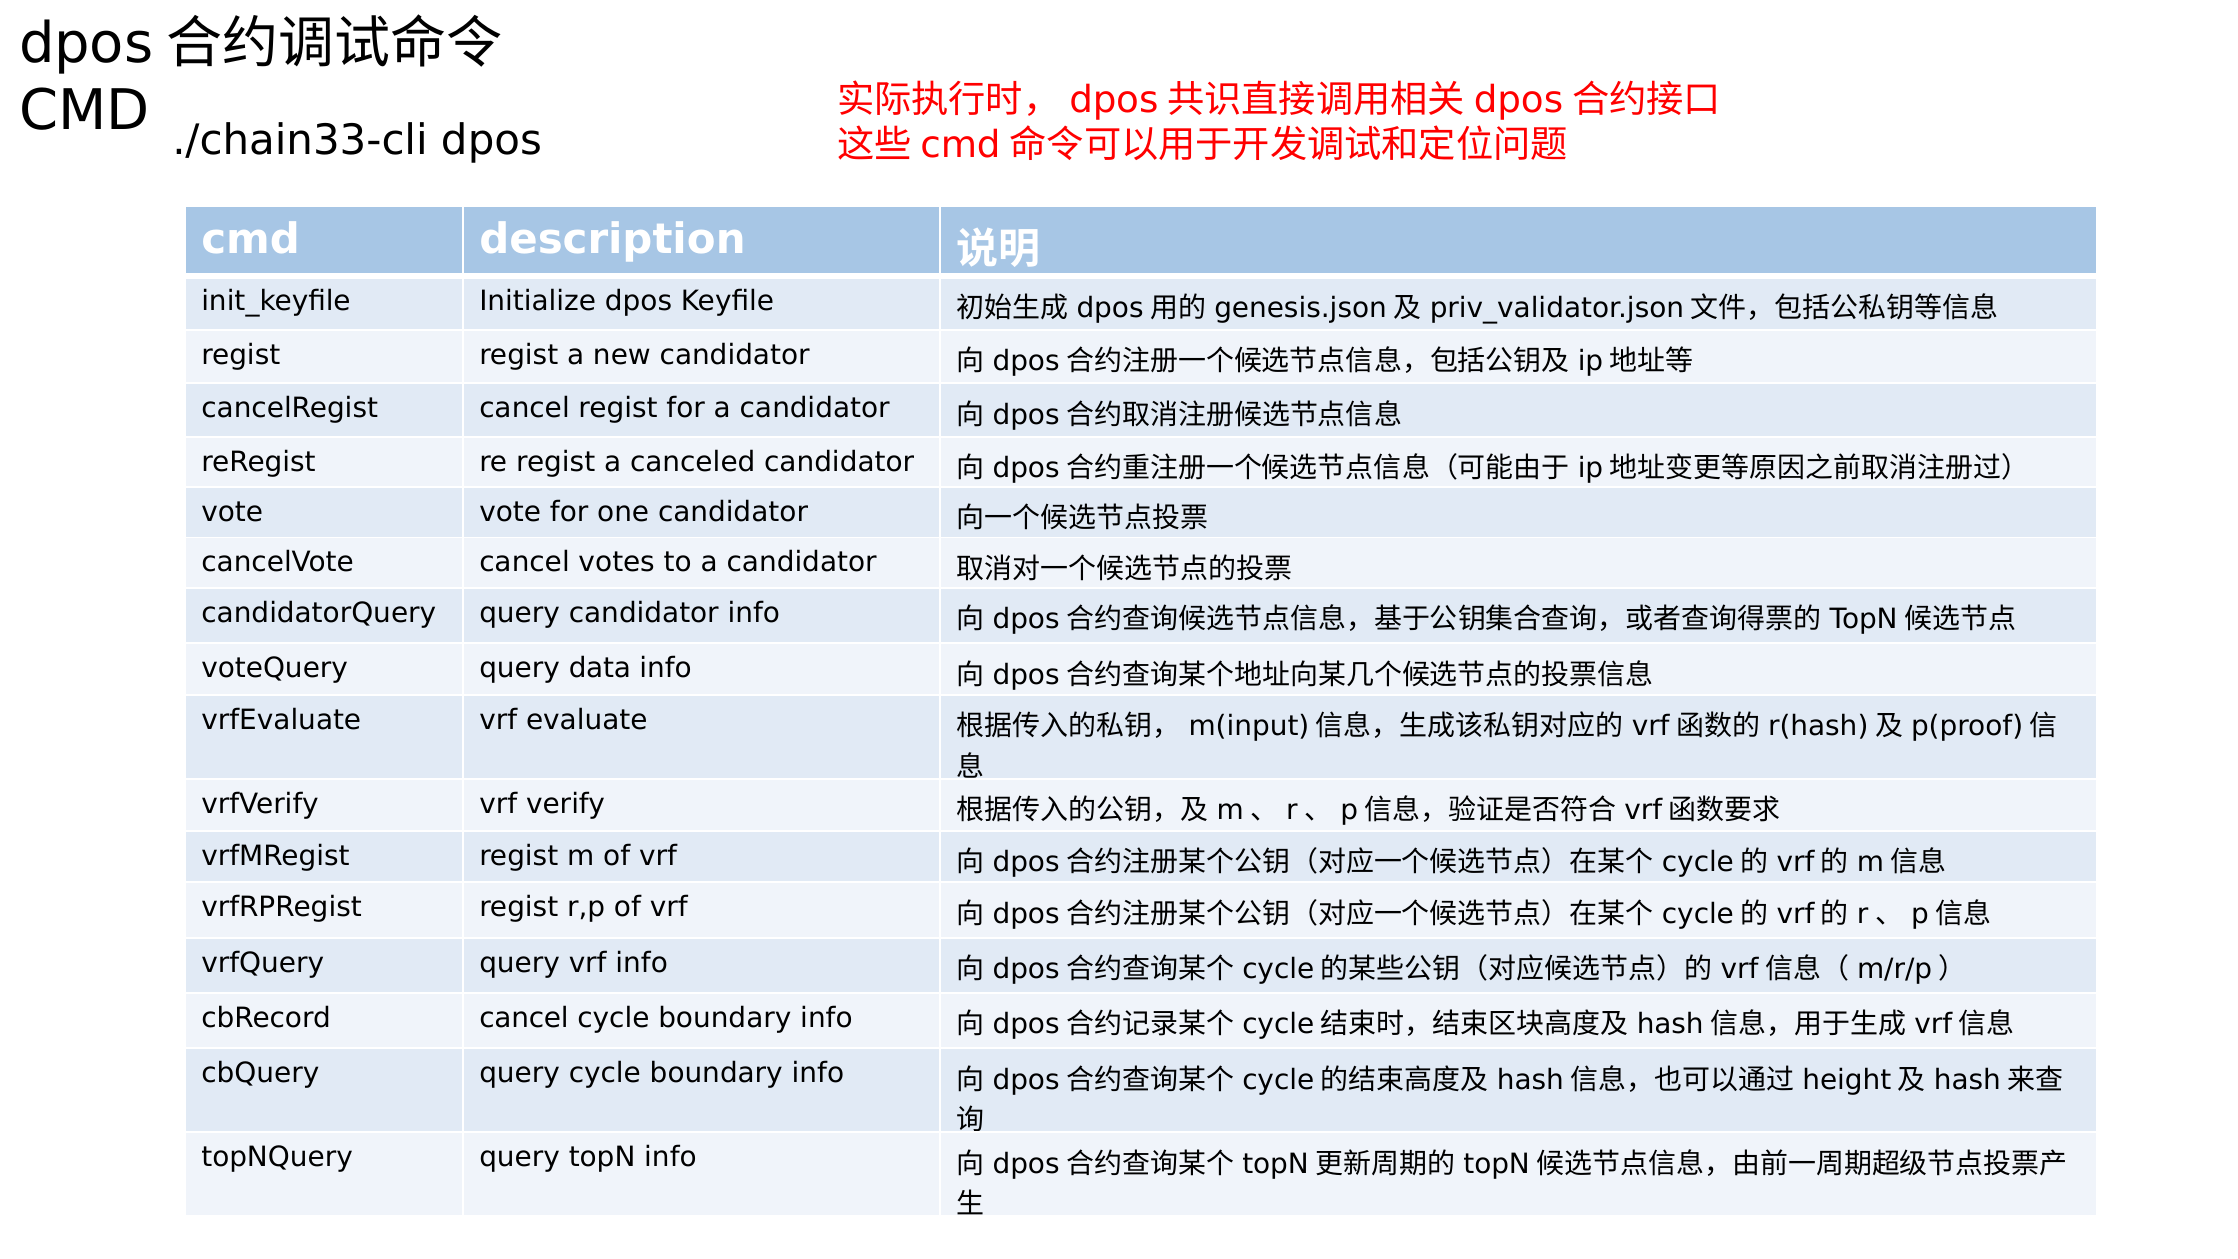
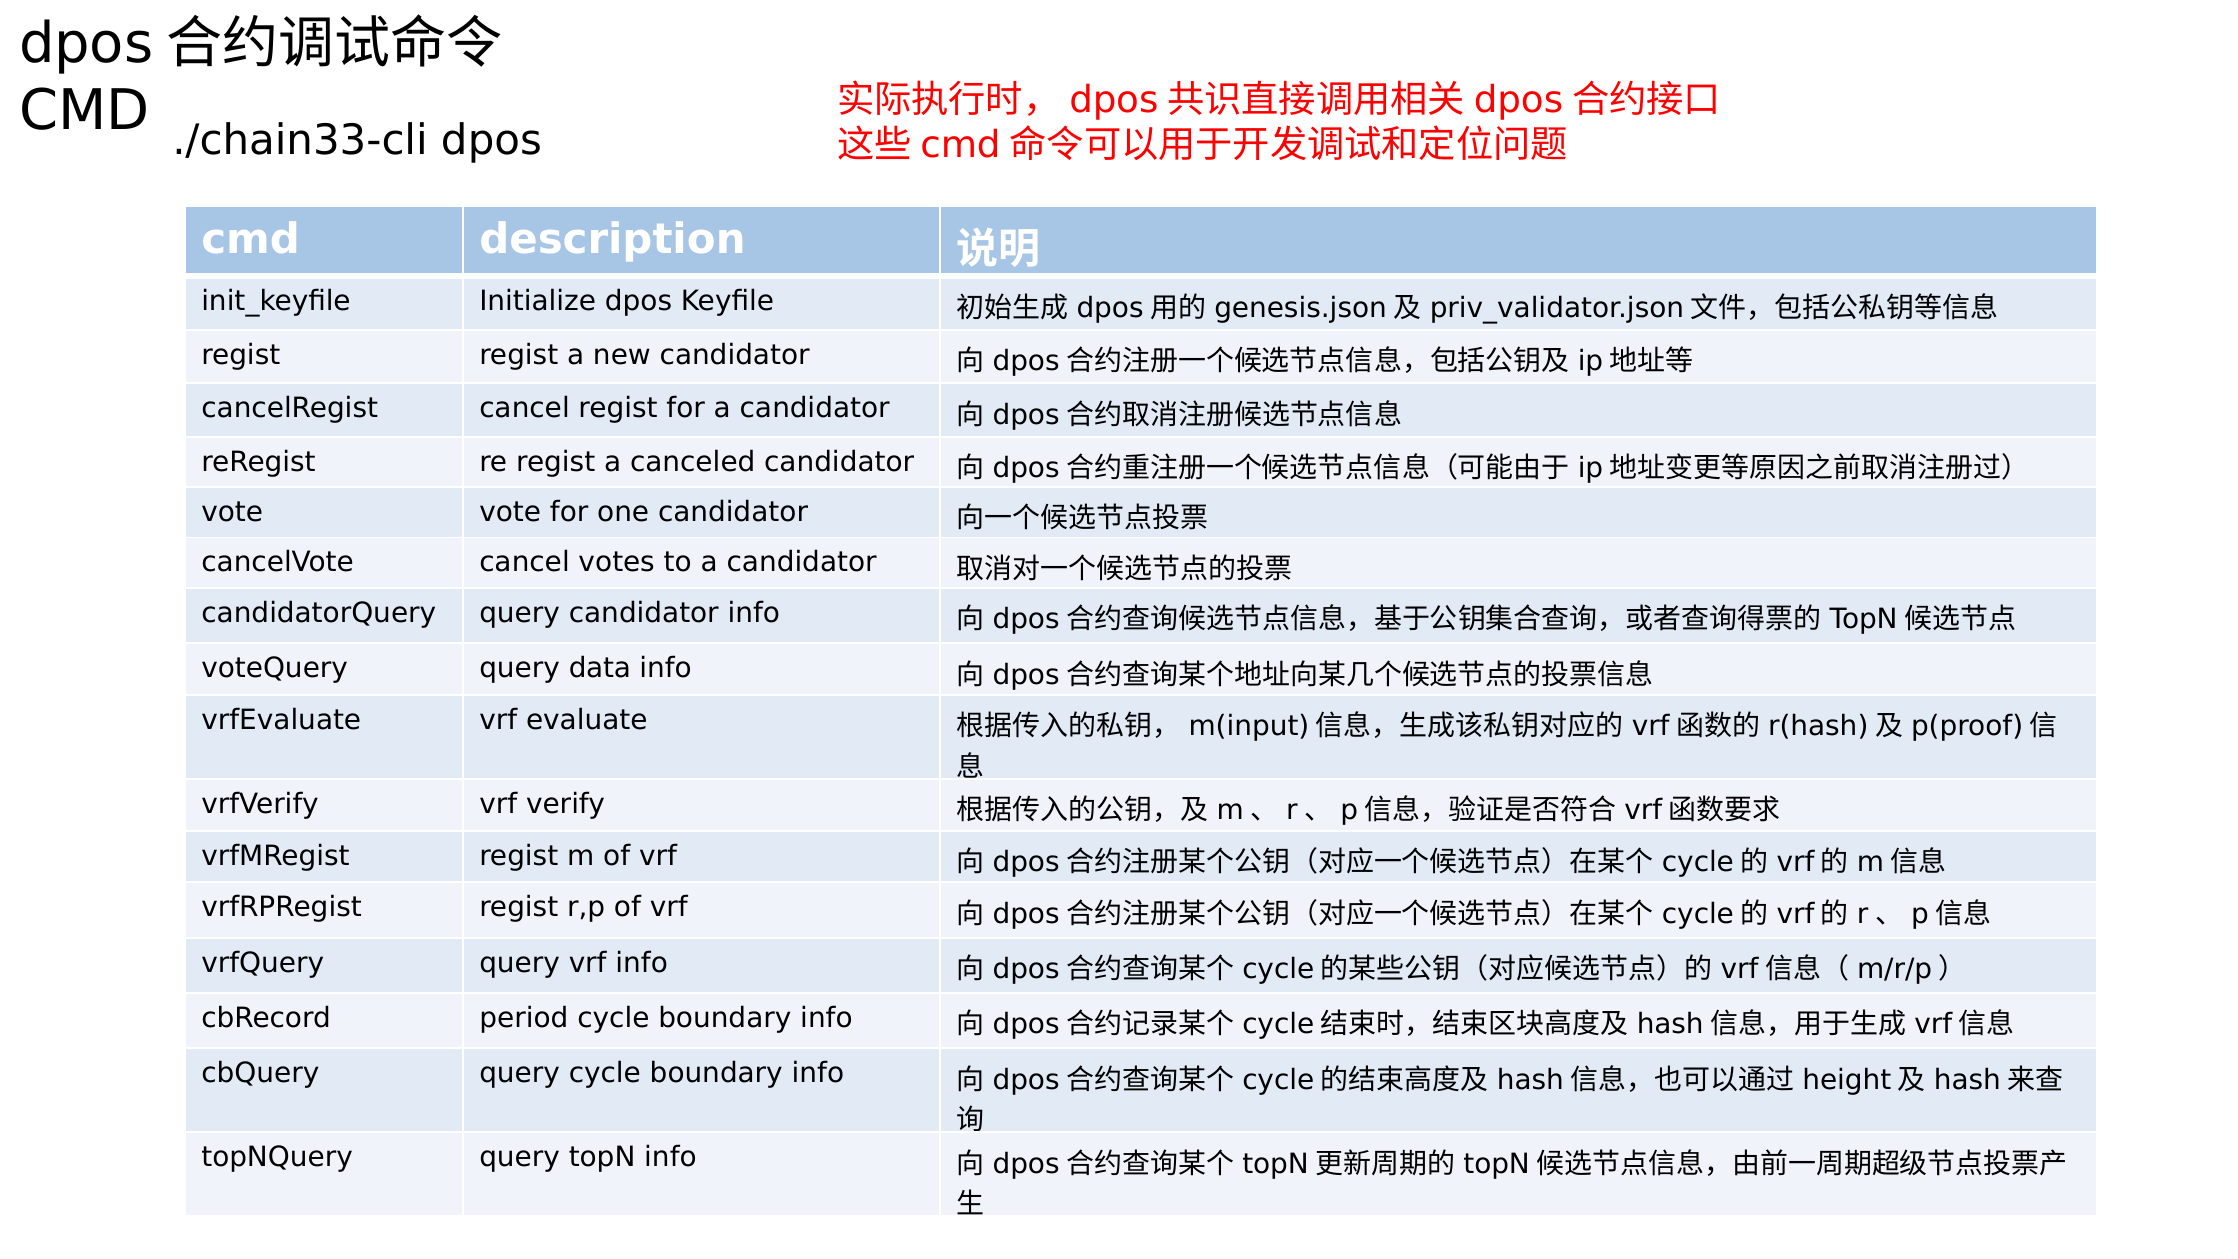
cbRecord cancel: cancel -> period (524, 1018)
